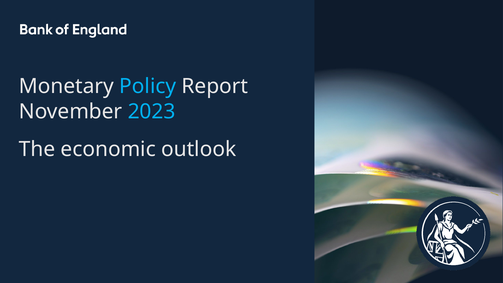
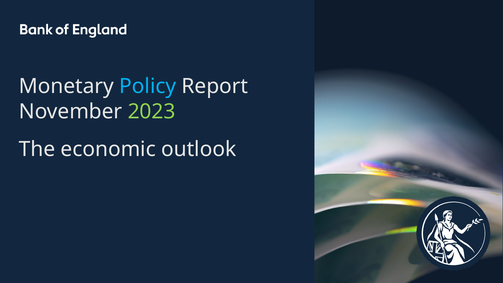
2023 colour: light blue -> light green (152, 111)
